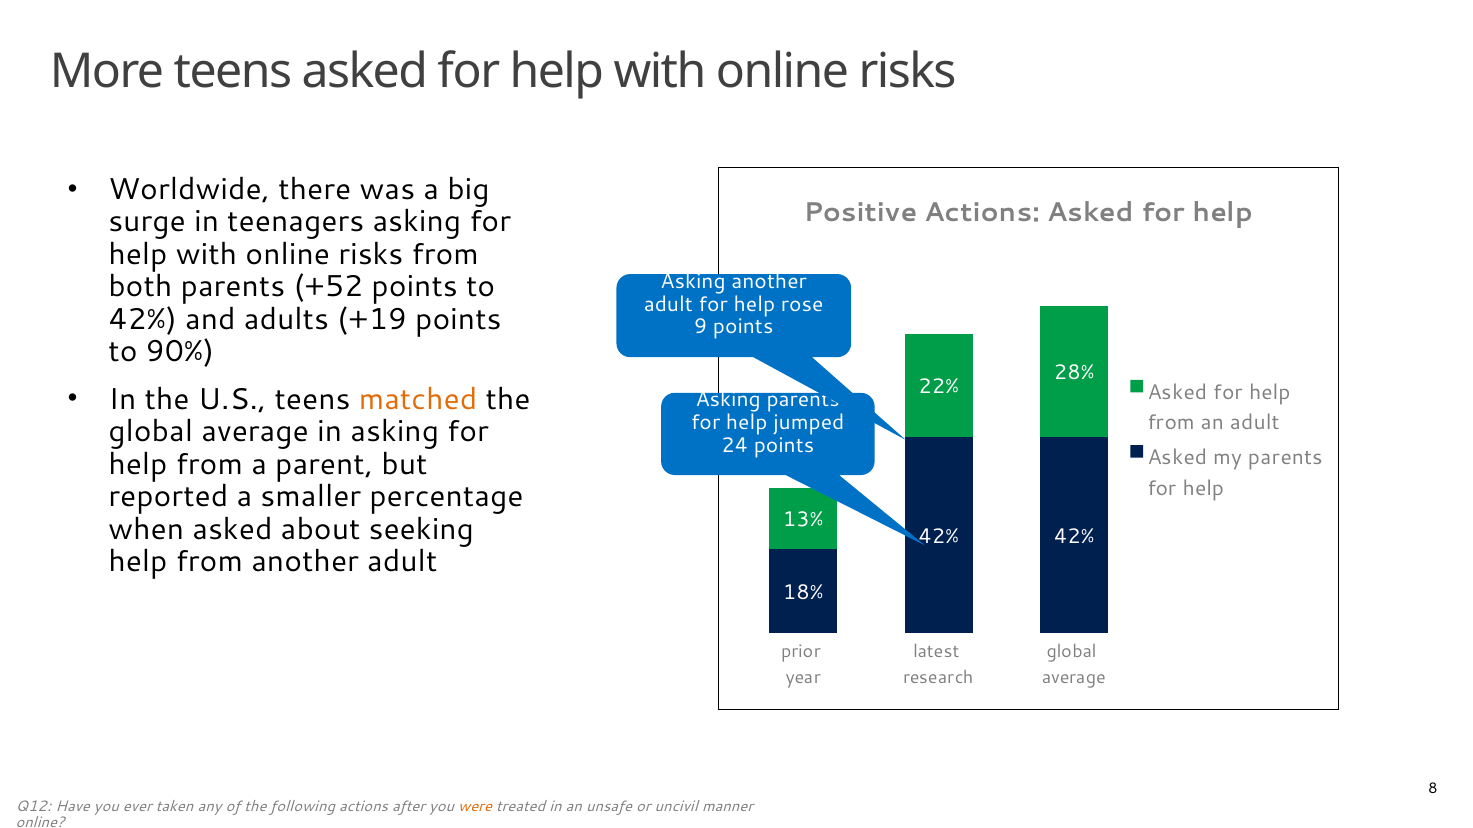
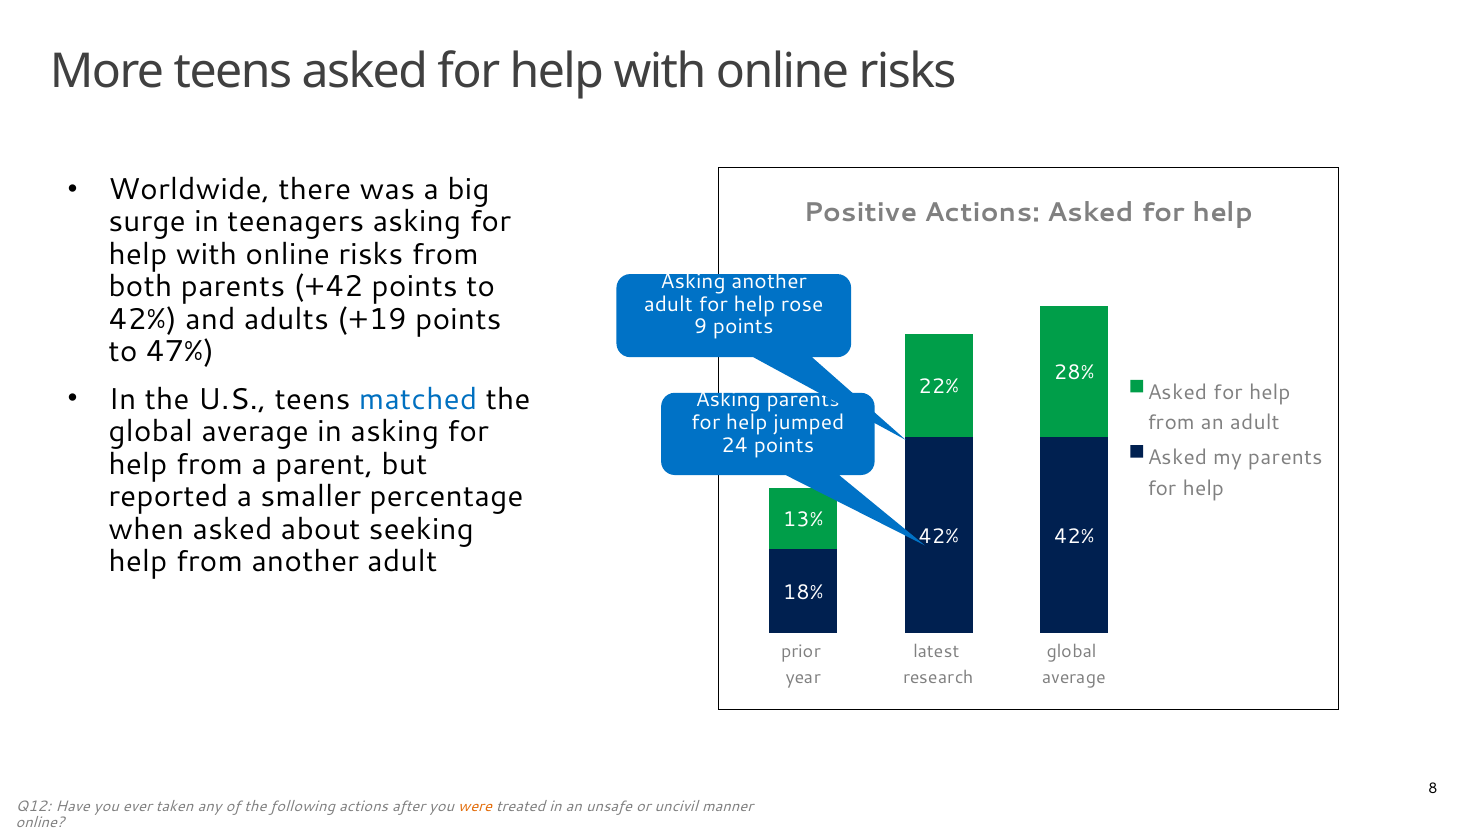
+52: +52 -> +42 (328, 287)
90%: 90% -> 47% (180, 352)
matched colour: orange -> blue (418, 399)
